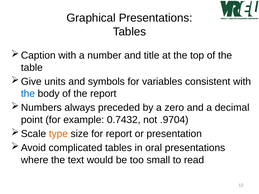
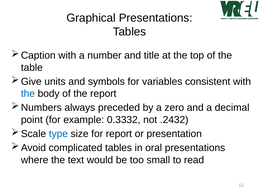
0.7432: 0.7432 -> 0.3332 (124, 120)
.9704: .9704 -> .2432 (174, 120)
type colour: orange -> blue (58, 134)
